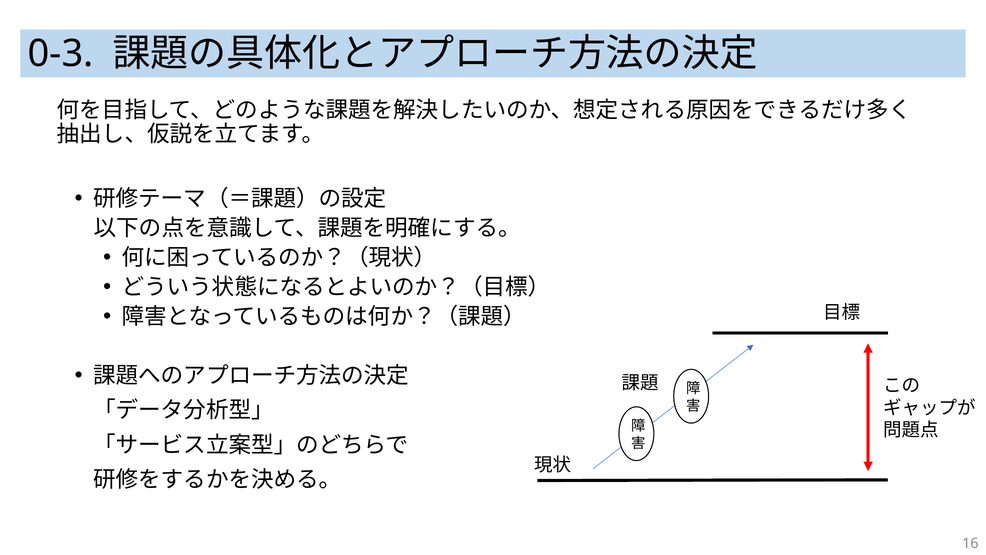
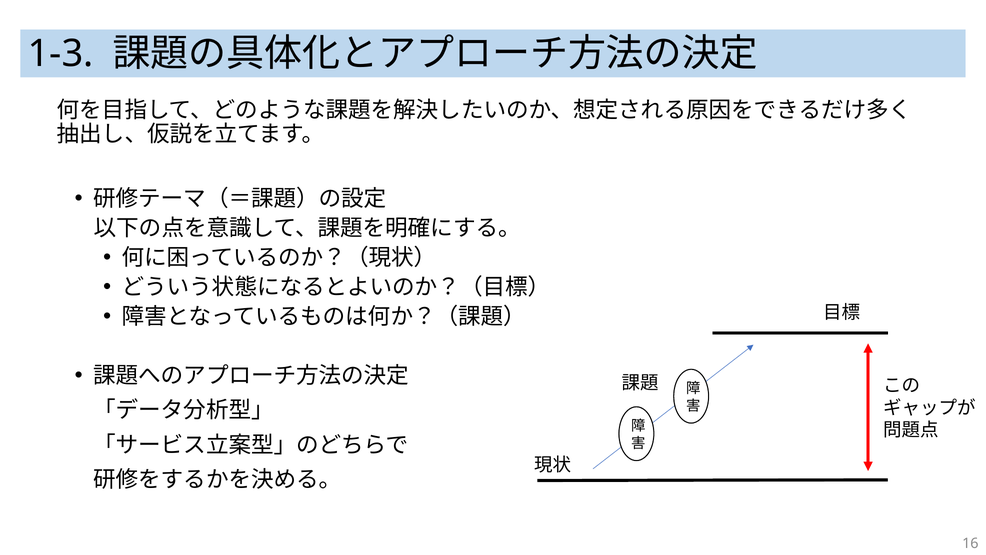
0-3: 0-3 -> 1-3 (61, 53)
